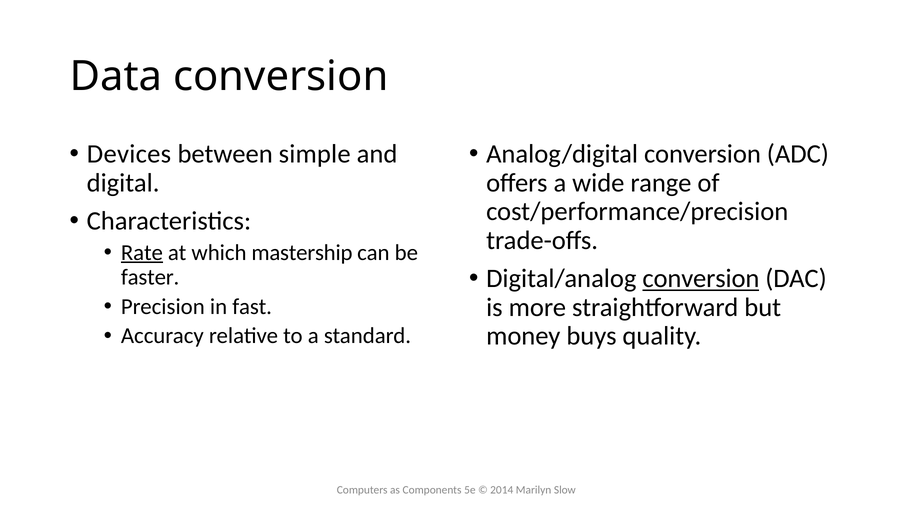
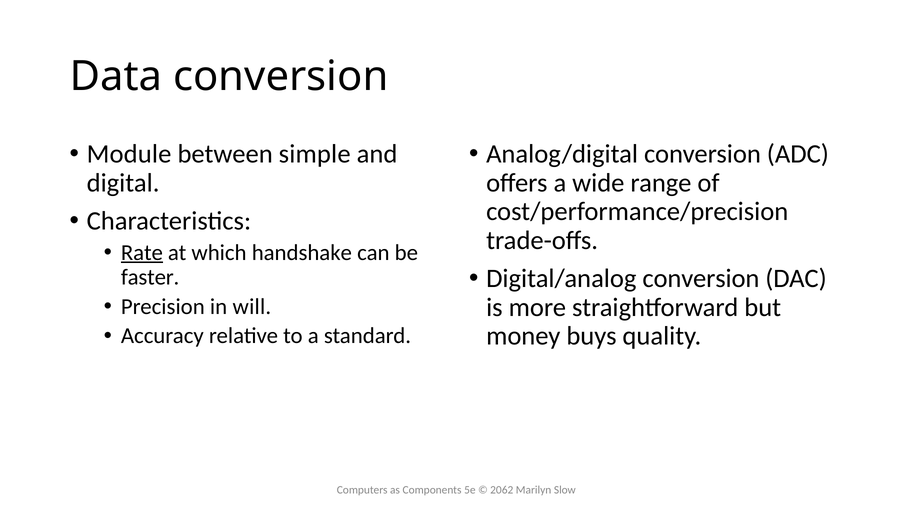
Devices: Devices -> Module (129, 154)
mastership: mastership -> handshake (302, 253)
conversion underline: present -> none (701, 279)
fast: fast -> will (252, 307)
2014: 2014 -> 2062 (502, 490)
